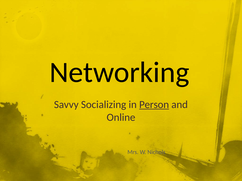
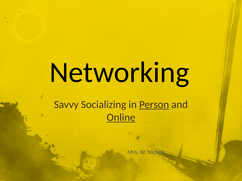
Online underline: none -> present (121, 118)
